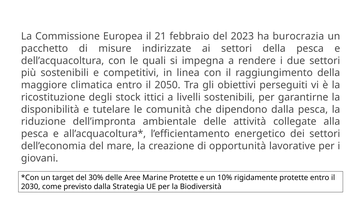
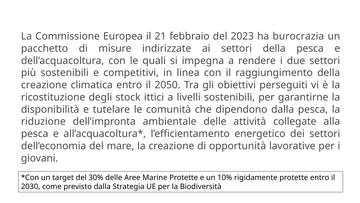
maggiore: maggiore -> creazione (44, 85)
